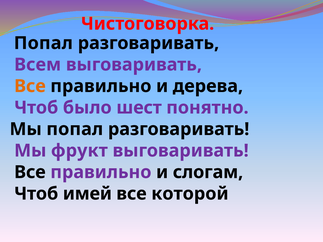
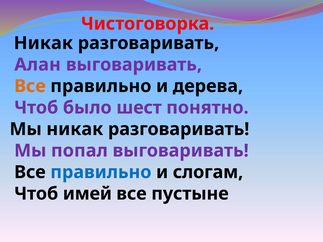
Попал: Попал -> Никак (43, 43)
Всем: Всем -> Алан (38, 65)
Мы попал: попал -> никак (75, 129)
фрукт: фрукт -> попал (79, 151)
правильно colour: purple -> blue (101, 172)
которой: которой -> пустыне (190, 194)
